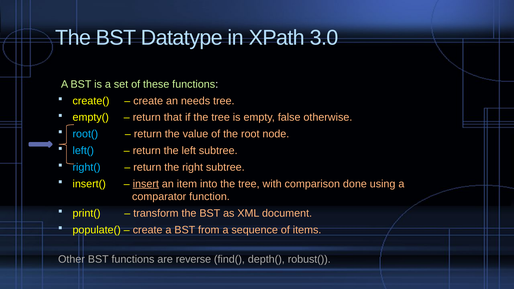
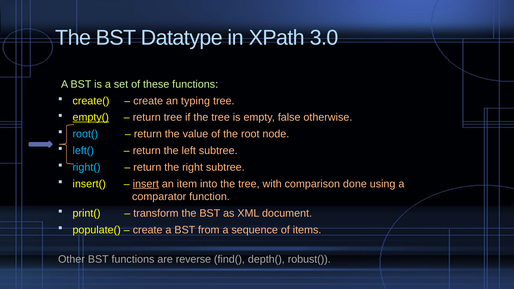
needs: needs -> typing (195, 101)
empty( underline: none -> present (91, 117)
return that: that -> tree (173, 117)
